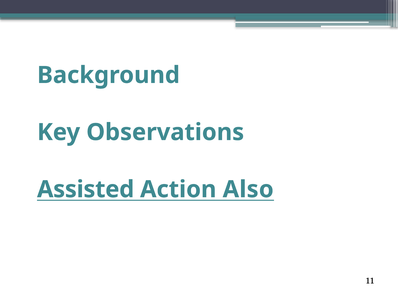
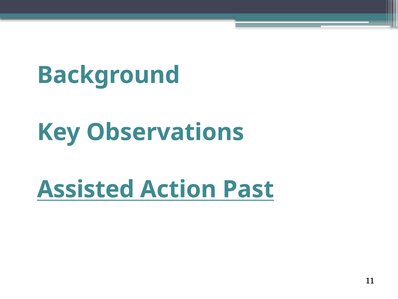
Also: Also -> Past (248, 189)
